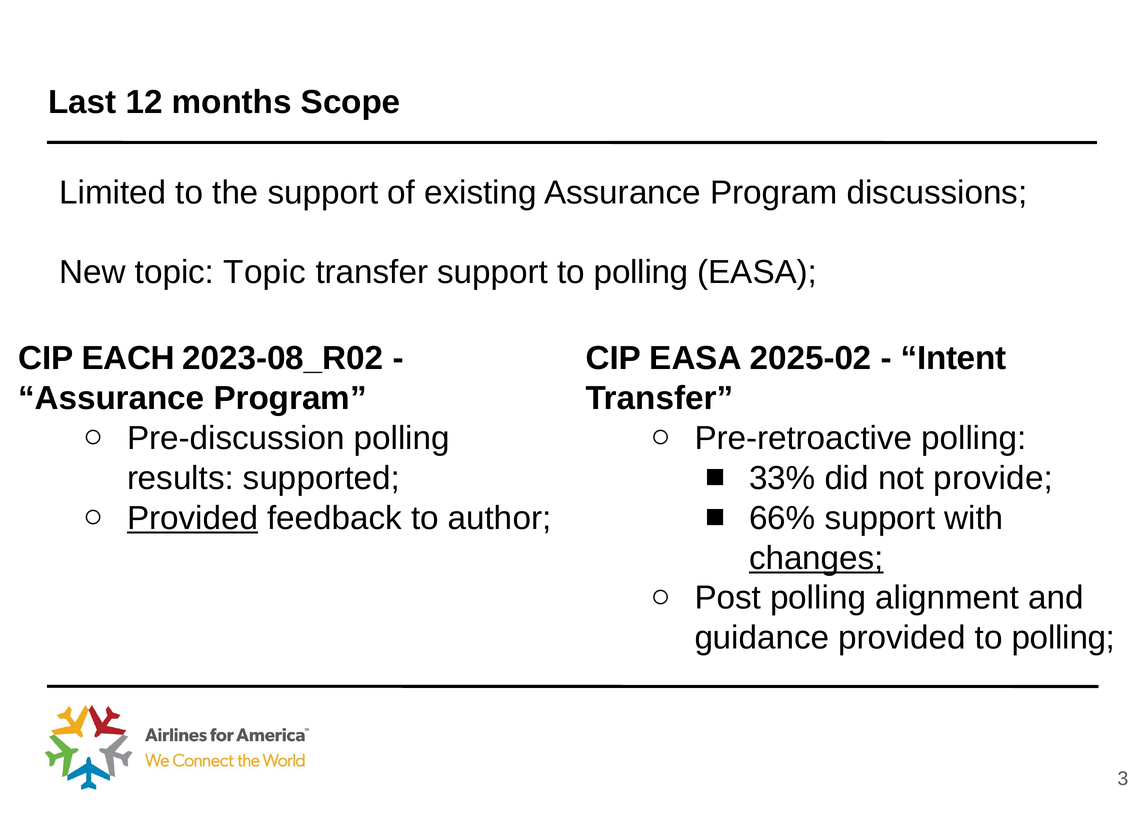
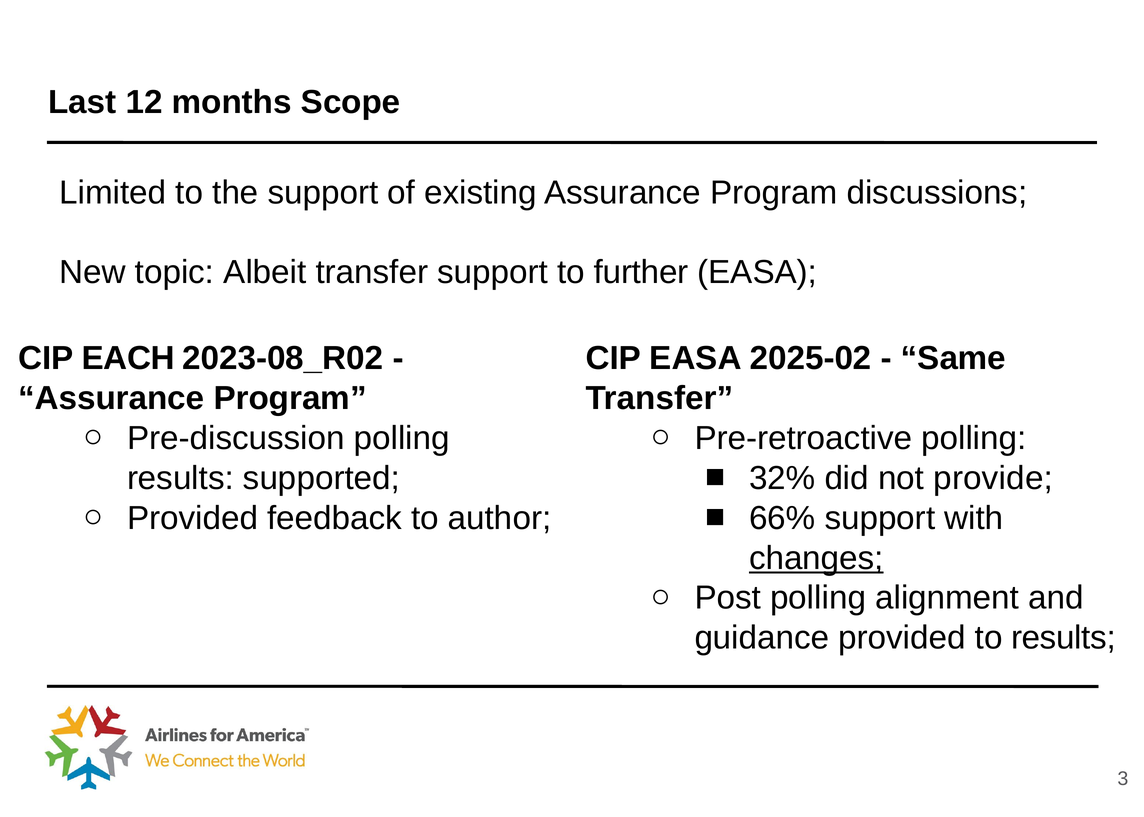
topic Topic: Topic -> Albeit (265, 273)
support to polling: polling -> further (641, 273)
Intent: Intent -> Same (953, 358)
33%: 33% -> 32% (782, 478)
Provided underline: present -> none (193, 518)
provided to polling: polling -> results (1063, 638)
